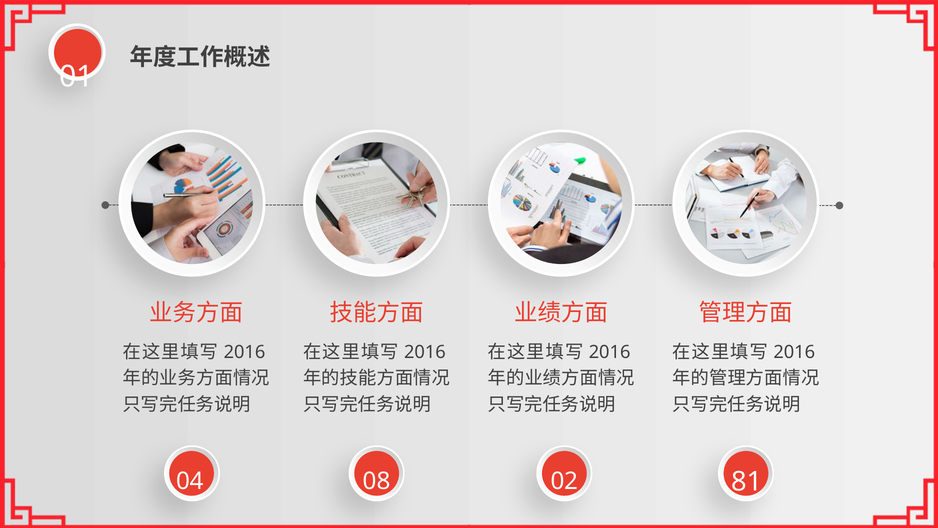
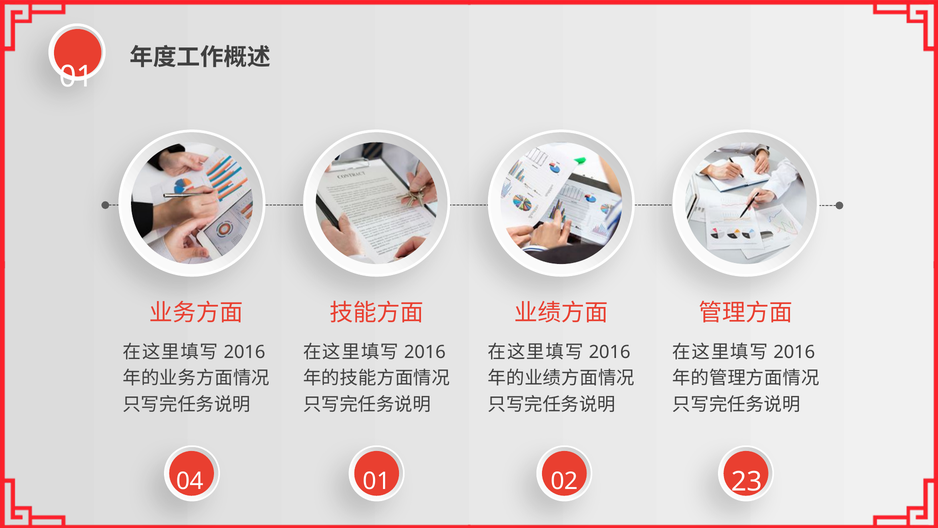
04 08: 08 -> 01 (377, 481)
81: 81 -> 23 (747, 481)
